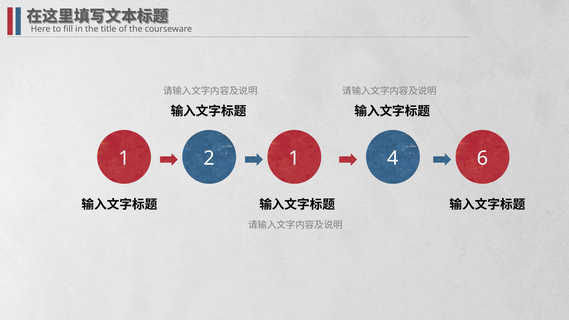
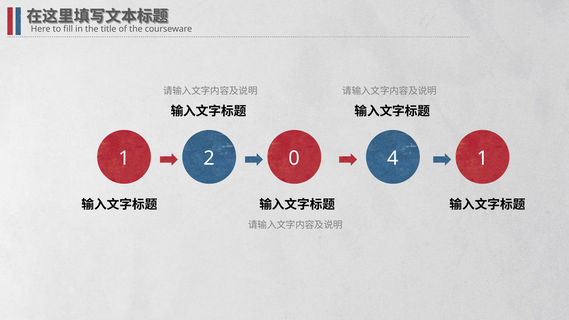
2 1: 1 -> 0 (294, 158)
4 6: 6 -> 1 (483, 158)
